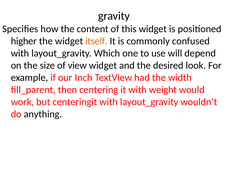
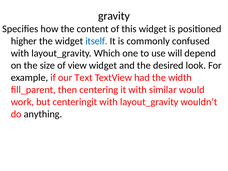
itself colour: orange -> blue (96, 41)
Inch: Inch -> Text (84, 78)
weight: weight -> similar (163, 90)
